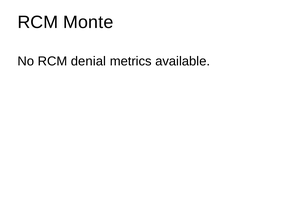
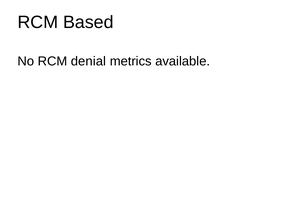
Monte: Monte -> Based (88, 22)
